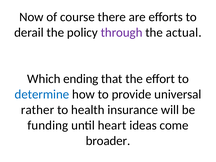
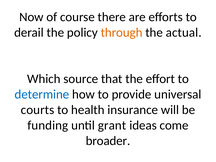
through colour: purple -> orange (122, 32)
ending: ending -> source (81, 79)
rather: rather -> courts (38, 110)
heart: heart -> grant (112, 125)
